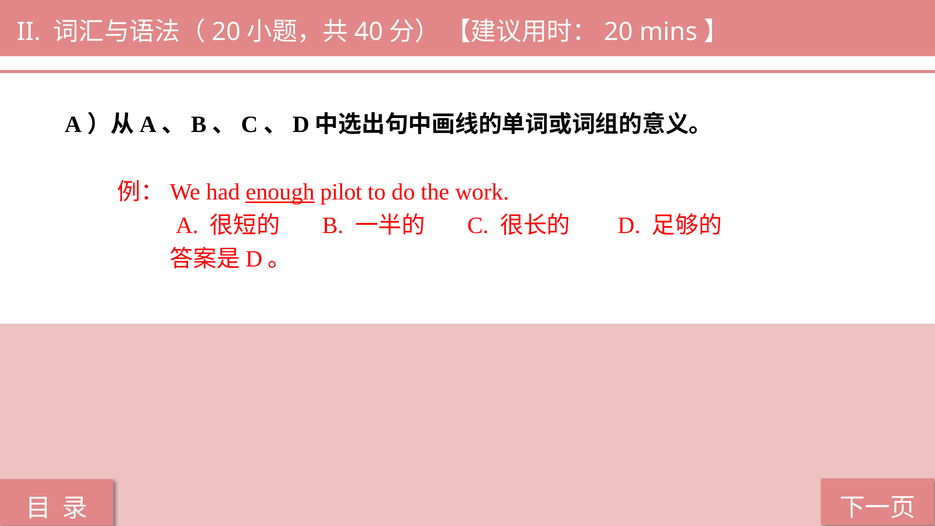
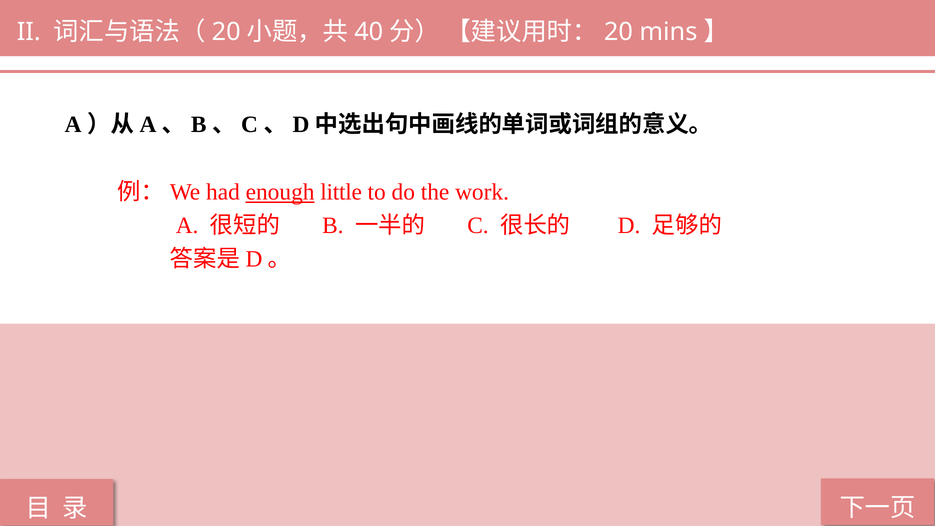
pilot: pilot -> little (341, 192)
